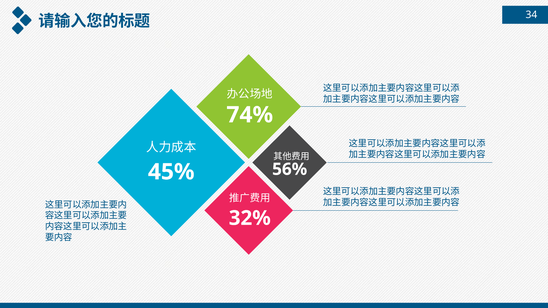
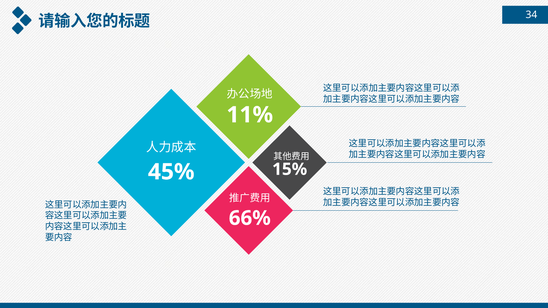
74%: 74% -> 11% (250, 115)
56%: 56% -> 15% (290, 169)
32%: 32% -> 66% (250, 218)
